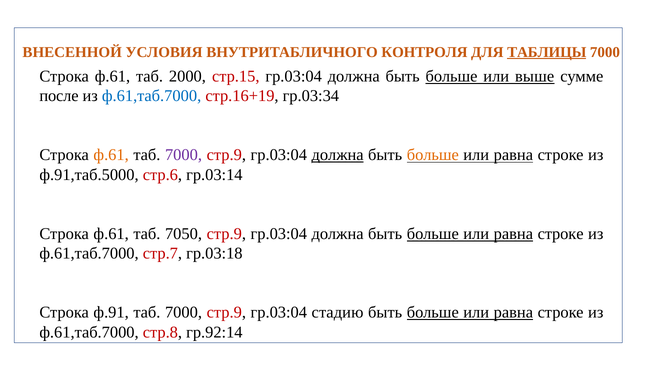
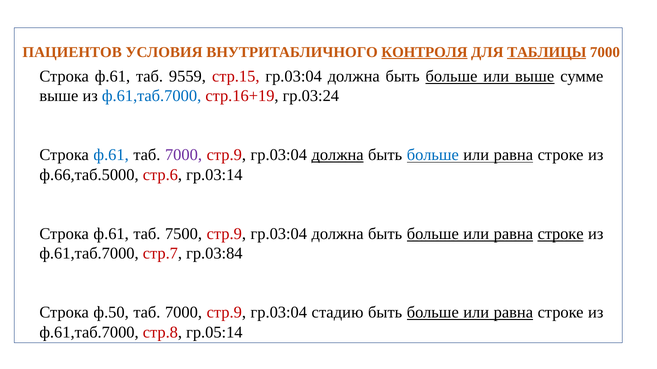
ВНЕСЕННОЙ: ВНЕСЕННОЙ -> ПАЦИЕНТОВ (72, 52)
КОНТРОЛЯ underline: none -> present (424, 52)
2000: 2000 -> 9559 (187, 76)
после: после -> выше (59, 96)
гр.03:34: гр.03:34 -> гр.03:24 (311, 96)
ф.61 colour: orange -> blue (111, 155)
больше colour: orange -> blue (433, 155)
ф.91,таб.5000: ф.91,таб.5000 -> ф.66,таб.5000 (89, 175)
7050: 7050 -> 7500 (184, 234)
строке underline: none -> present (561, 234)
гр.03:18: гр.03:18 -> гр.03:84 (214, 254)
ф.91: ф.91 -> ф.50 (111, 313)
гр.92:14: гр.92:14 -> гр.05:14 (214, 333)
